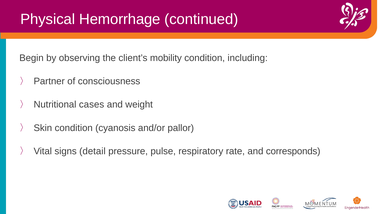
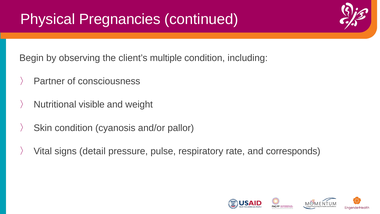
Hemorrhage: Hemorrhage -> Pregnancies (120, 19)
mobility: mobility -> multiple (166, 58)
cases: cases -> visible (92, 104)
